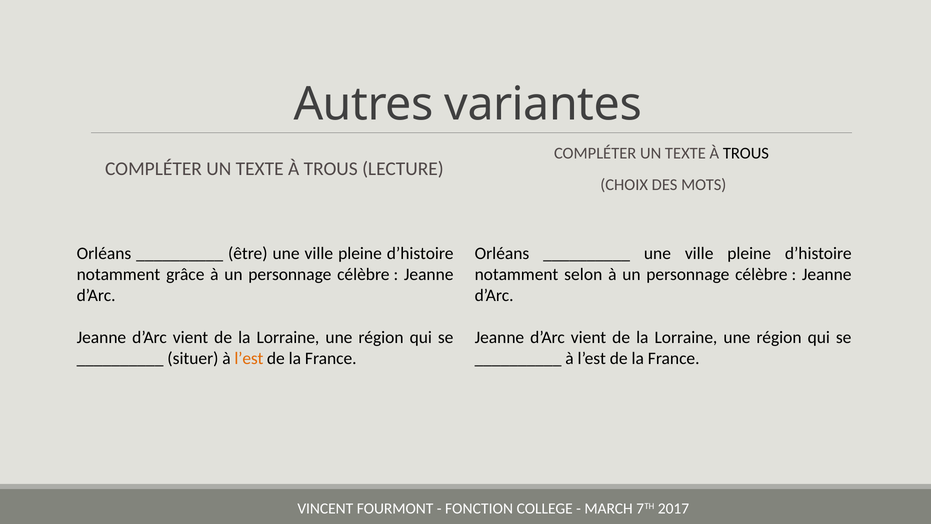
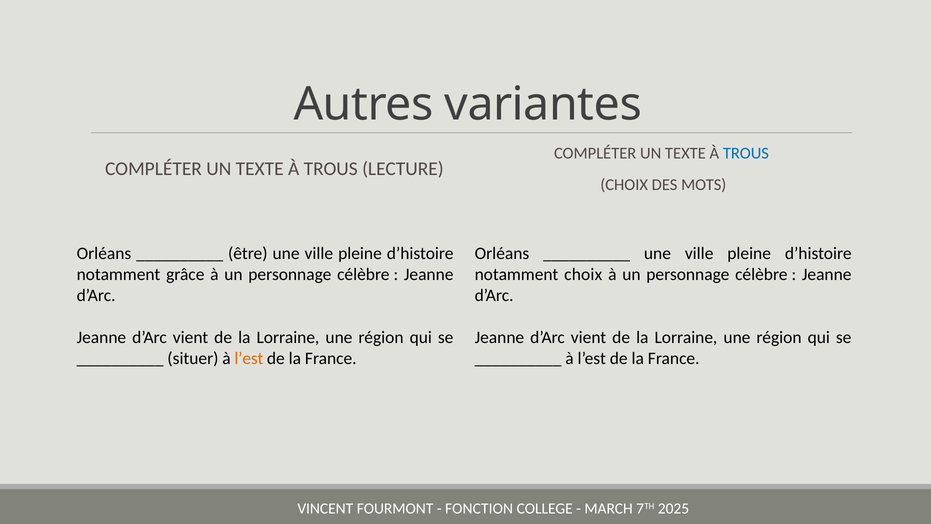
TROUS colour: black -> blue (746, 153)
notamment selon: selon -> choix (583, 274)
2017: 2017 -> 2025 (673, 508)
